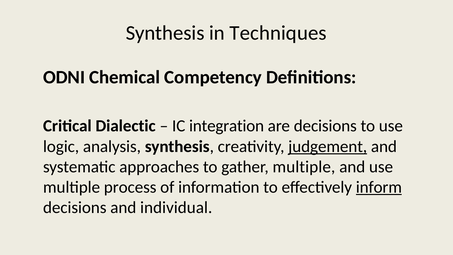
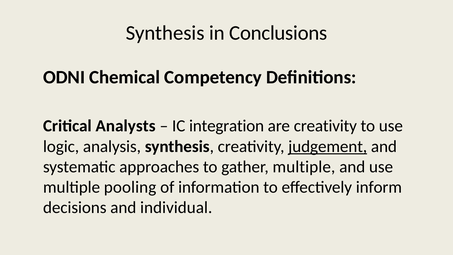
Techniques: Techniques -> Conclusions (278, 33)
Dialectic: Dialectic -> Analysts (126, 126)
are decisions: decisions -> creativity (325, 126)
process: process -> pooling (130, 187)
inform underline: present -> none (379, 187)
